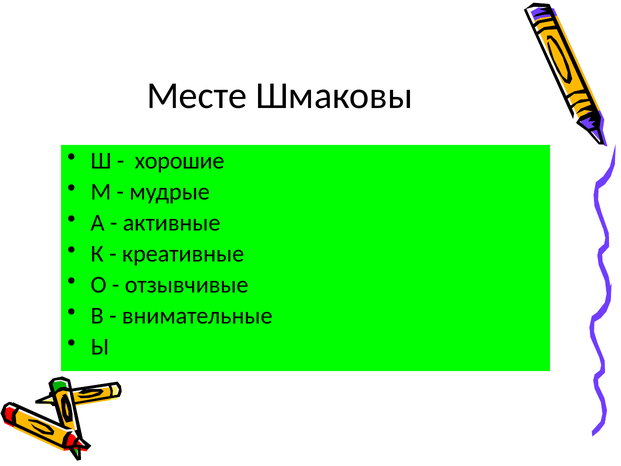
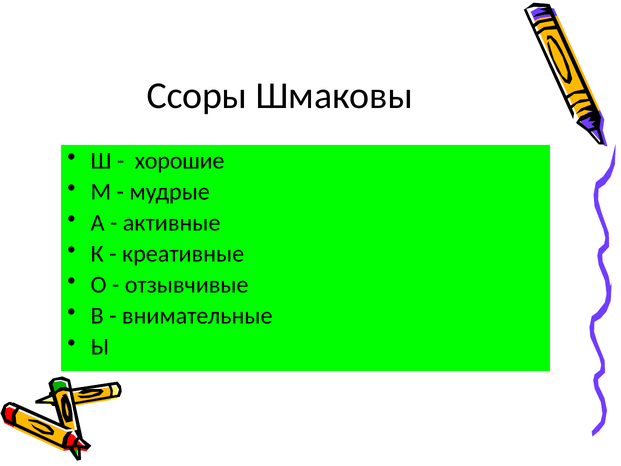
Месте: Месте -> Ссоры (197, 96)
